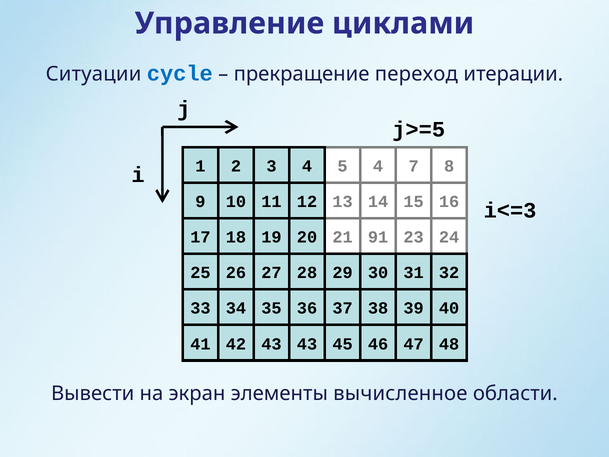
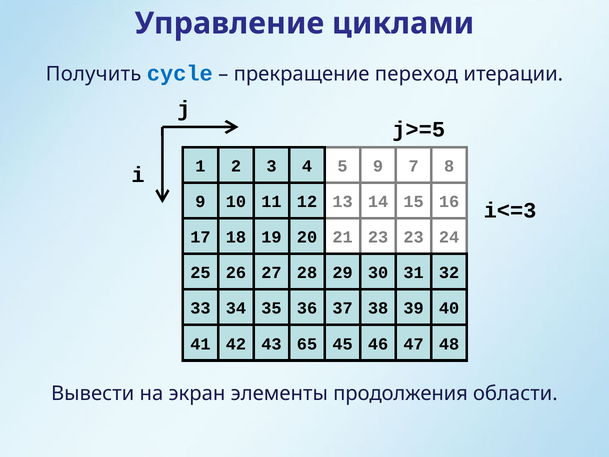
Ситуации: Ситуации -> Получить (94, 74)
5 4: 4 -> 9 (378, 166)
21 91: 91 -> 23 (378, 237)
43 43: 43 -> 65 (307, 344)
вычисленное: вычисленное -> продолжения (401, 393)
